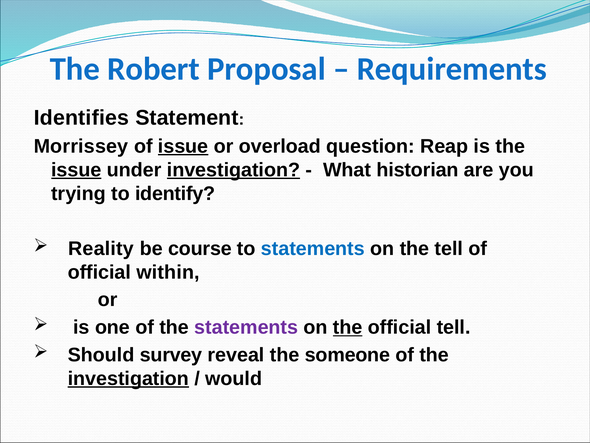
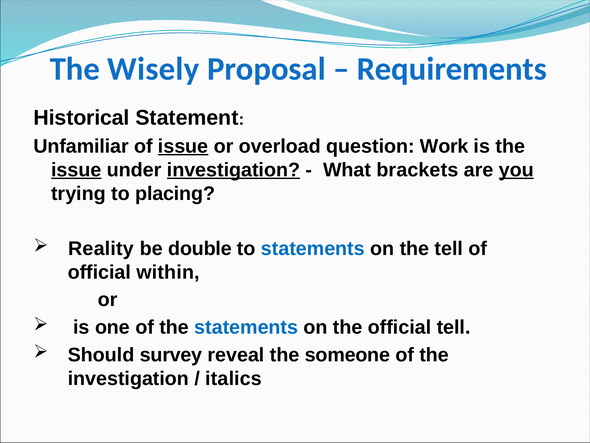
Robert: Robert -> Wisely (153, 69)
Identifies: Identifies -> Historical (82, 118)
Morrissey: Morrissey -> Unfamiliar (81, 146)
Reap: Reap -> Work (444, 146)
historian: historian -> brackets (417, 170)
you underline: none -> present (516, 170)
identify: identify -> placing (175, 193)
course: course -> double (200, 248)
statements colour: purple -> blue (246, 327)
the underline: present -> none (348, 327)
investigation underline: present -> none (128, 378)
would: would -> italics (234, 378)
